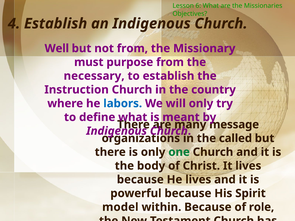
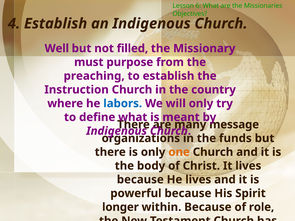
not from: from -> filled (132, 48)
necessary: necessary -> preaching (94, 76)
called: called -> funds (235, 138)
one colour: green -> orange (179, 152)
model: model -> longer (120, 207)
